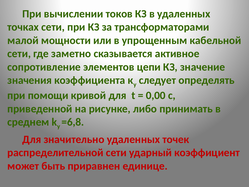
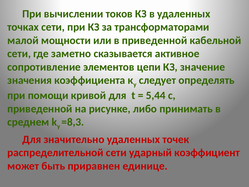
в упрощенным: упрощенным -> приведенной (155, 40)
0,00: 0,00 -> 5,44 (156, 95)
=6,8: =6,8 -> =8,3 (73, 122)
